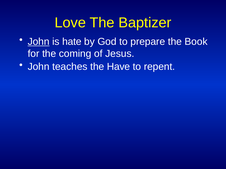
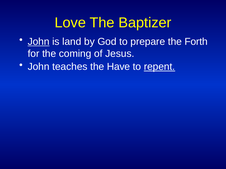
hate: hate -> land (72, 42)
Book: Book -> Forth (196, 42)
repent underline: none -> present (159, 67)
